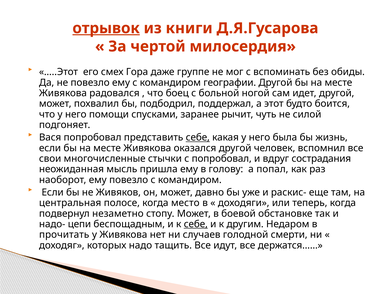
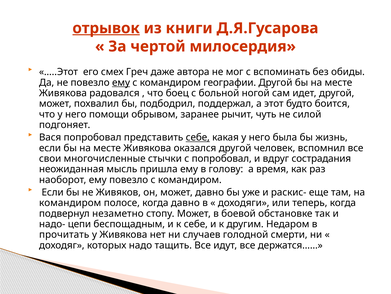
Гора: Гора -> Греч (137, 72)
группе: группе -> автора (193, 72)
ему underline: none -> present (121, 82)
спусками: спусками -> обрывом (155, 114)
попал: попал -> время (272, 169)
центральная: центральная -> командиром (70, 202)
когда место: место -> давно (185, 202)
себе underline: present -> none (196, 224)
